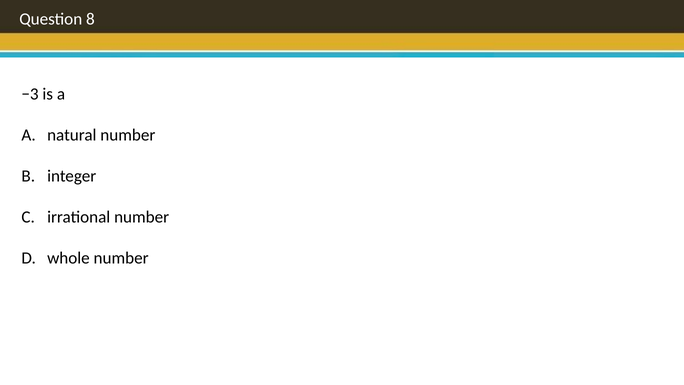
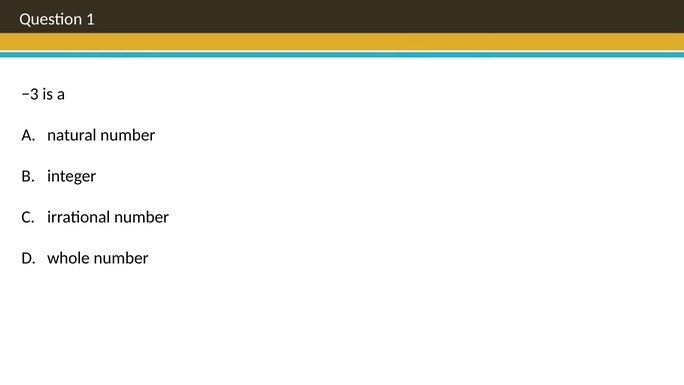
8: 8 -> 1 (90, 19)
